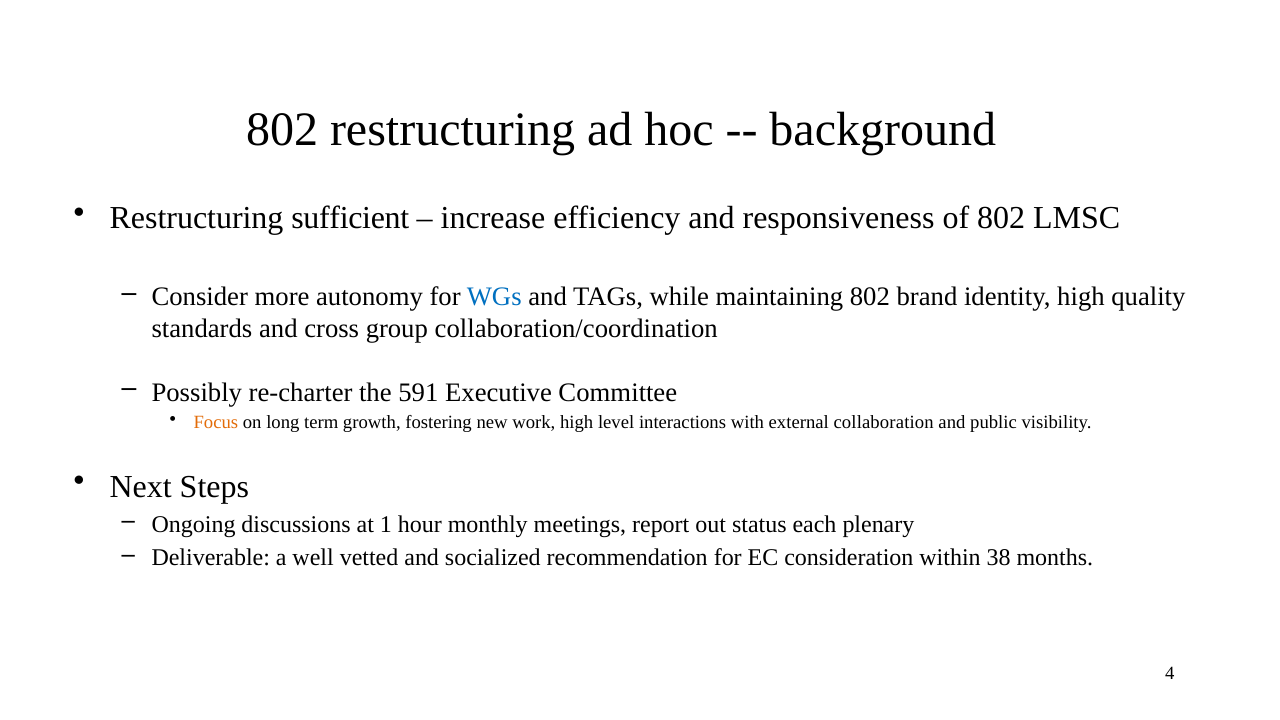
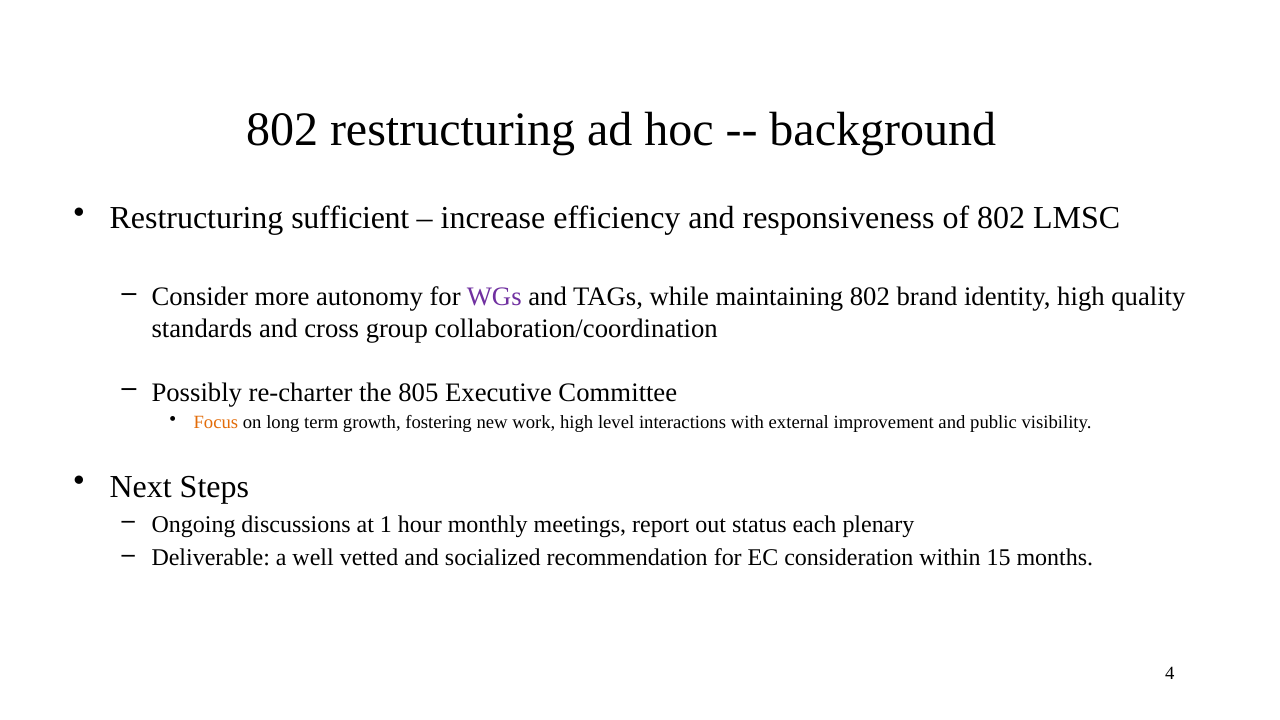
WGs colour: blue -> purple (494, 297)
591: 591 -> 805 (418, 392)
collaboration: collaboration -> improvement (884, 423)
38: 38 -> 15 (999, 558)
